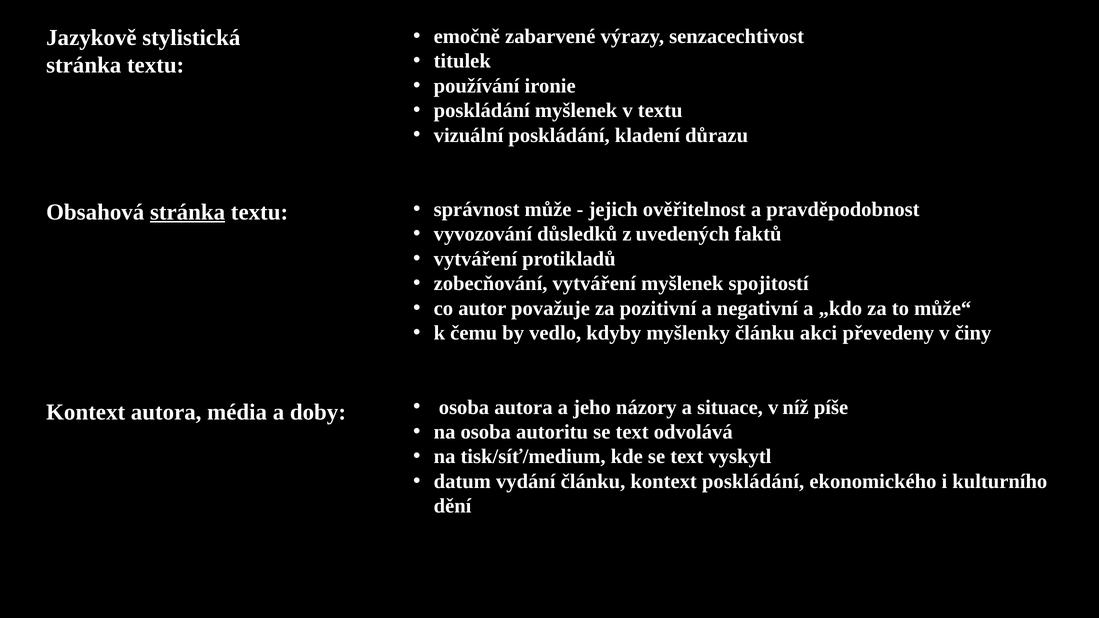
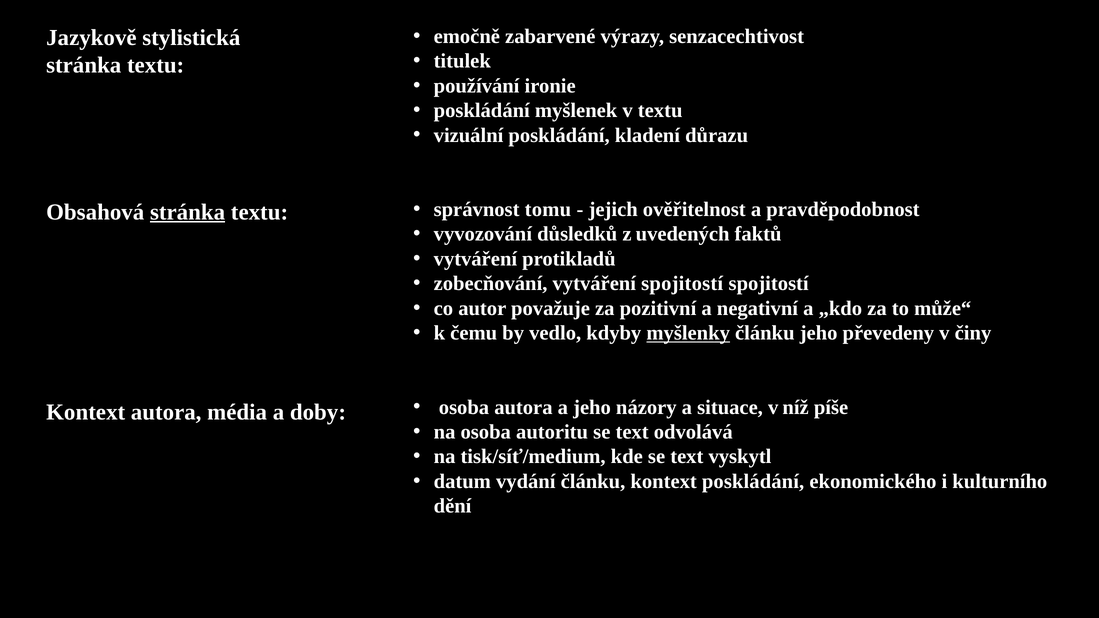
může: může -> tomu (548, 210)
vytváření myšlenek: myšlenek -> spojitostí (682, 284)
myšlenky underline: none -> present (688, 333)
článku akci: akci -> jeho (819, 333)
